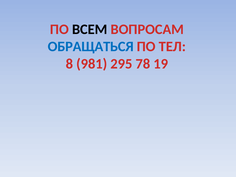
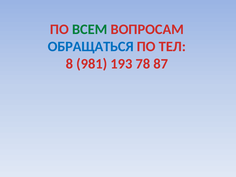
ВСЕМ colour: black -> green (90, 29)
295: 295 -> 193 (121, 64)
19: 19 -> 87 (161, 64)
